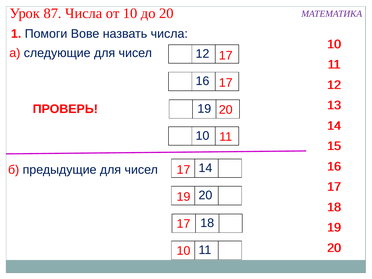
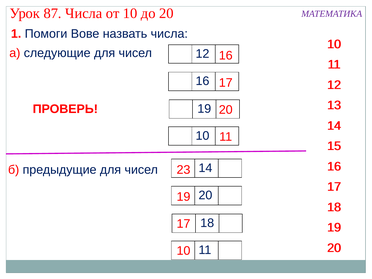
следующие для чисел 17: 17 -> 16 (226, 56)
предыдущие для чисел 17: 17 -> 23 (183, 170)
